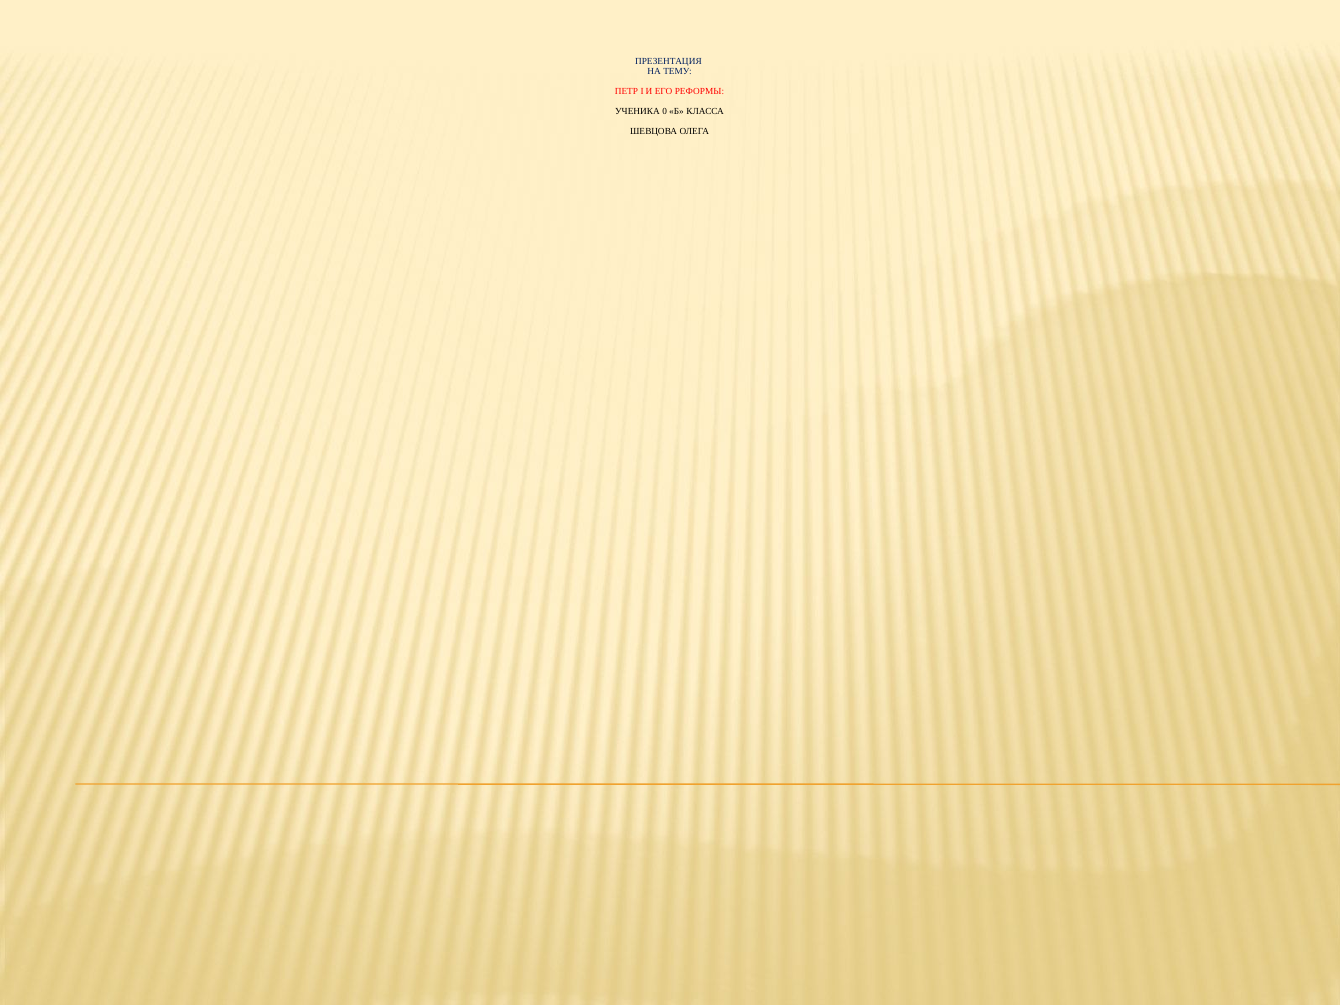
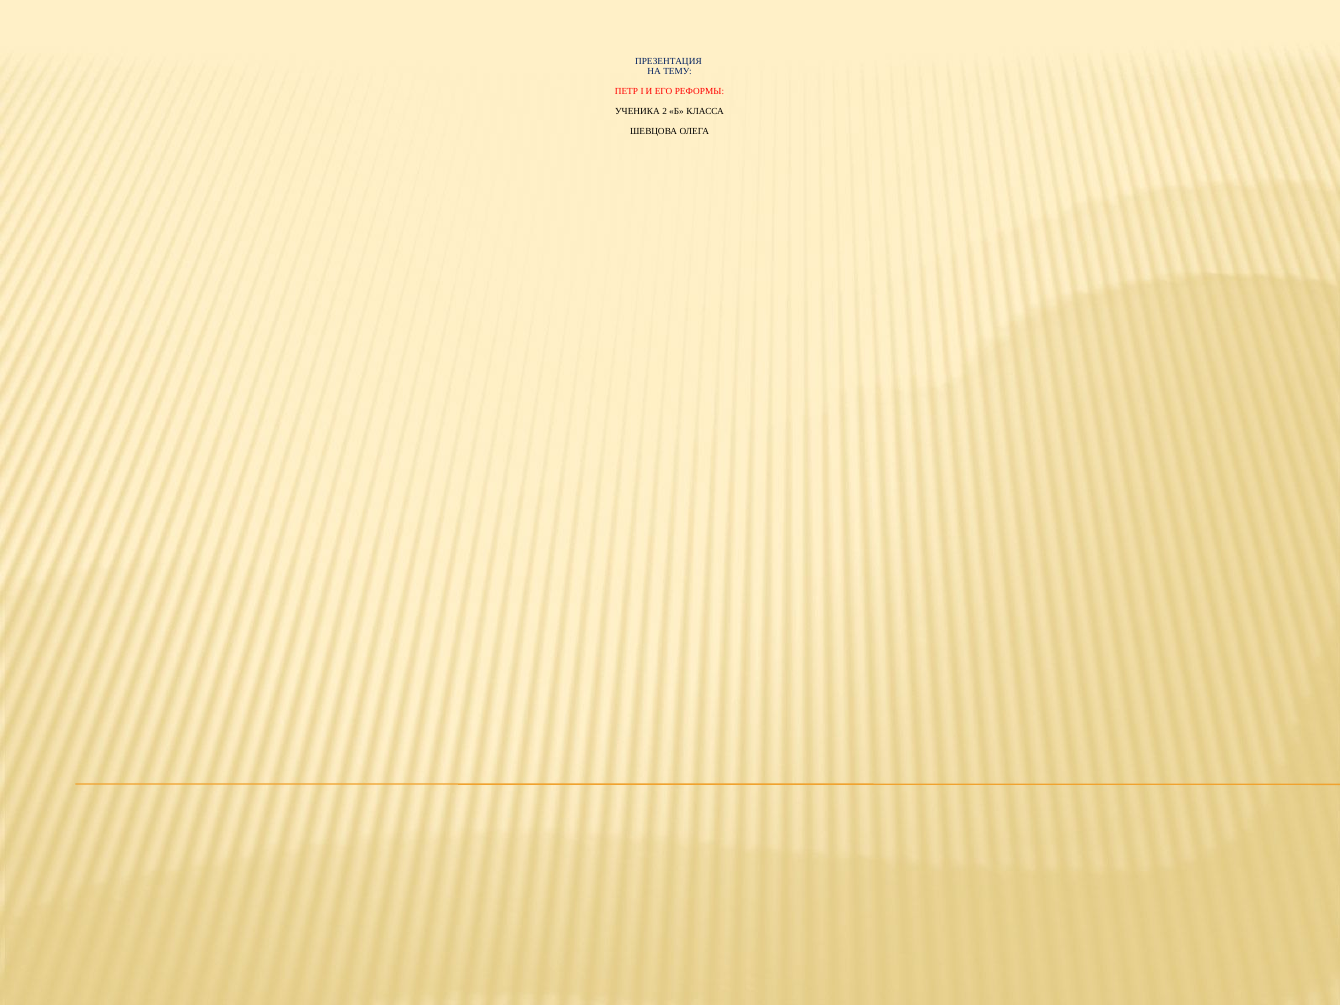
0: 0 -> 2 (665, 111)
